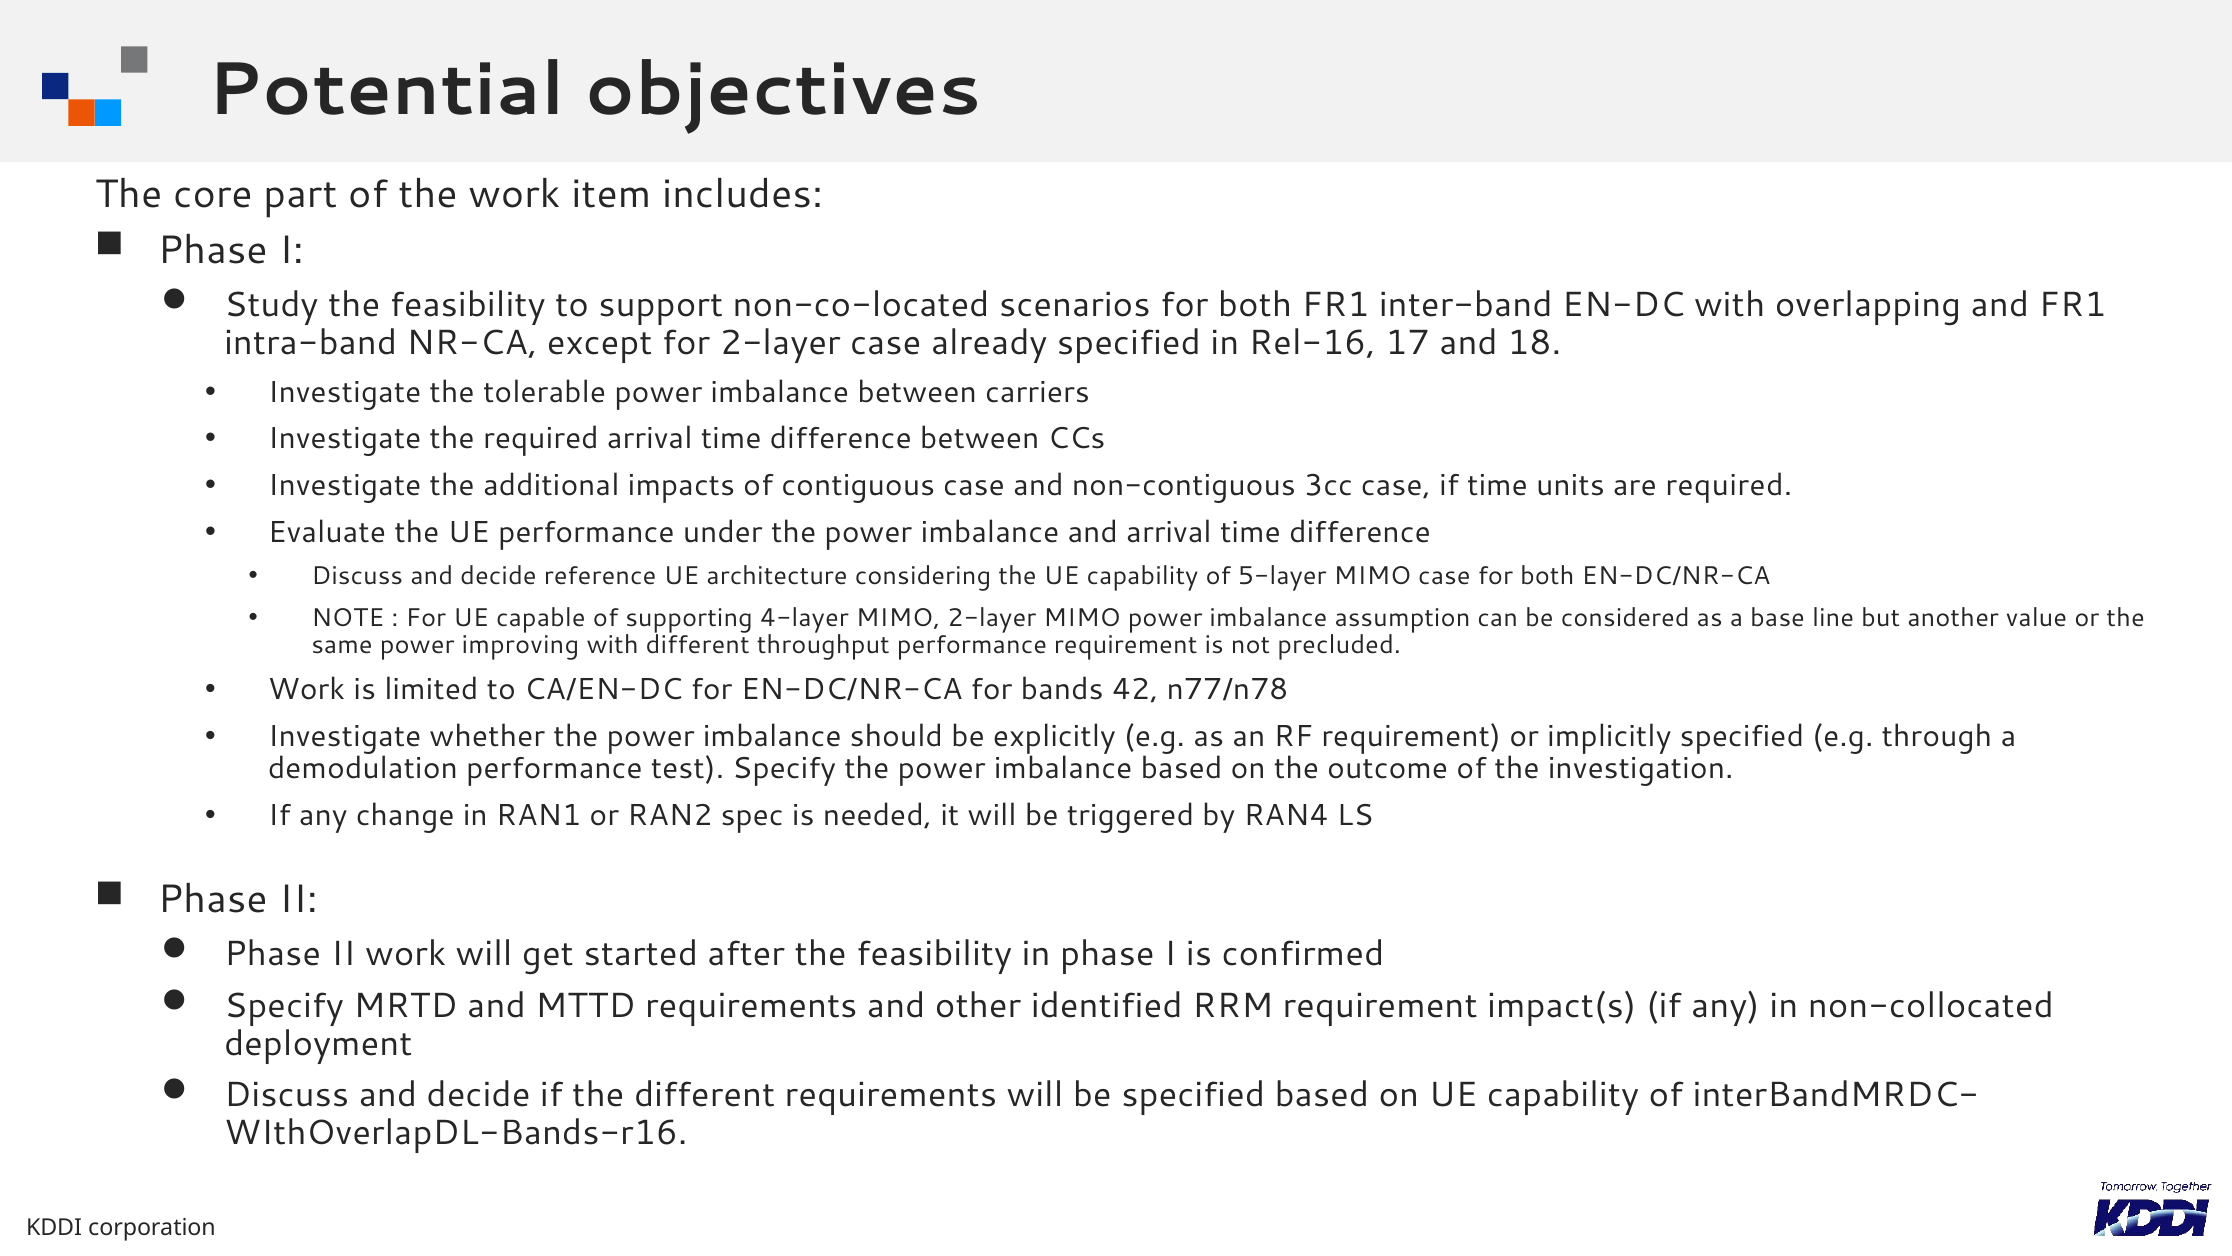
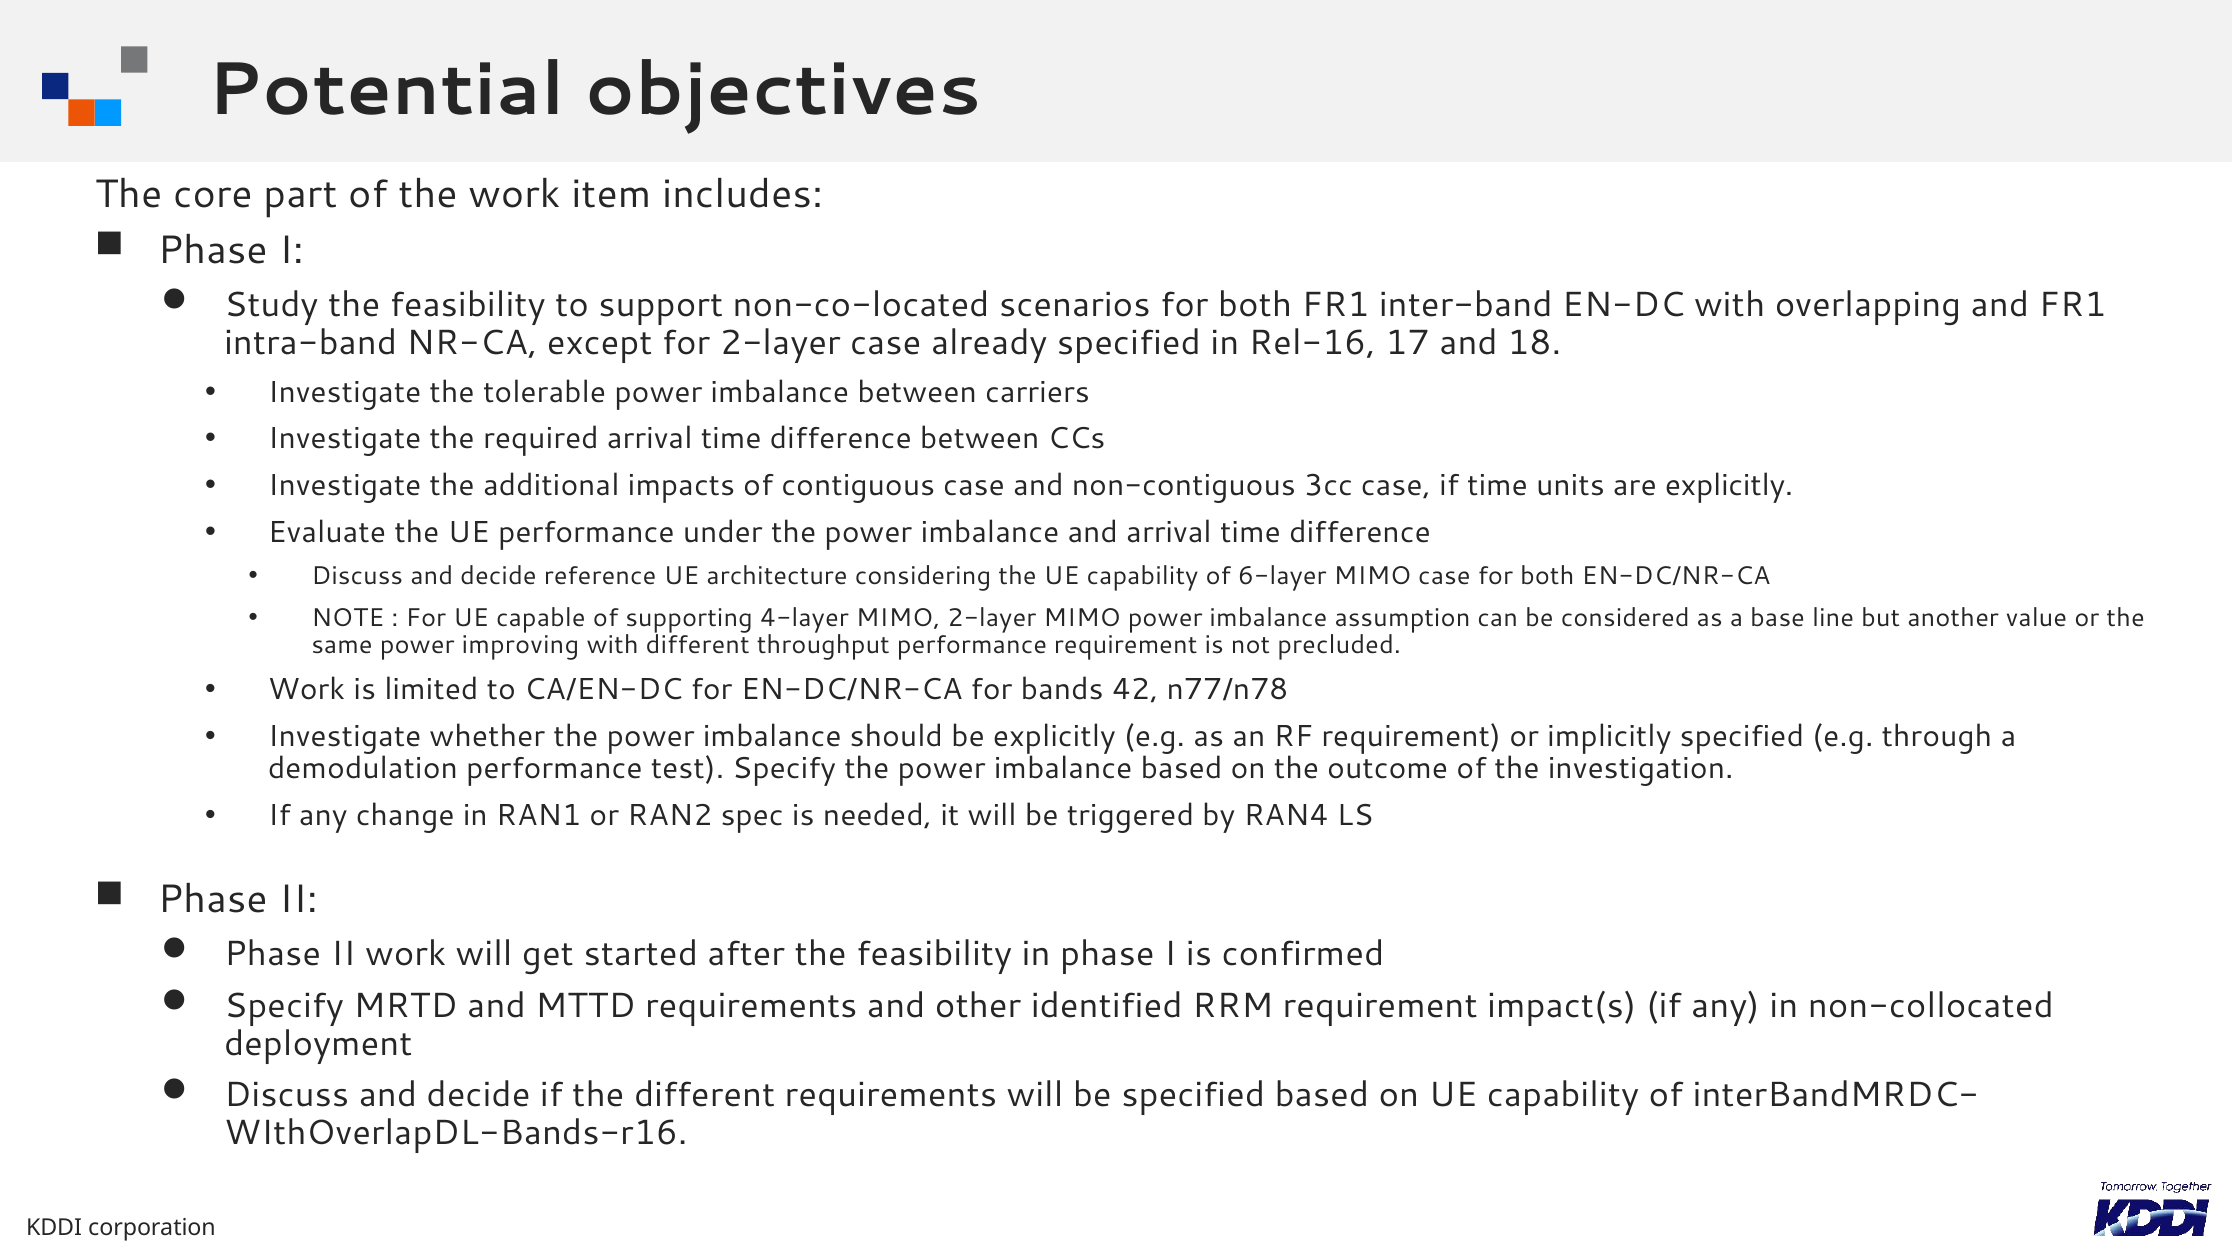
are required: required -> explicitly (1729, 485)
5-layer: 5-layer -> 6-layer (1282, 576)
